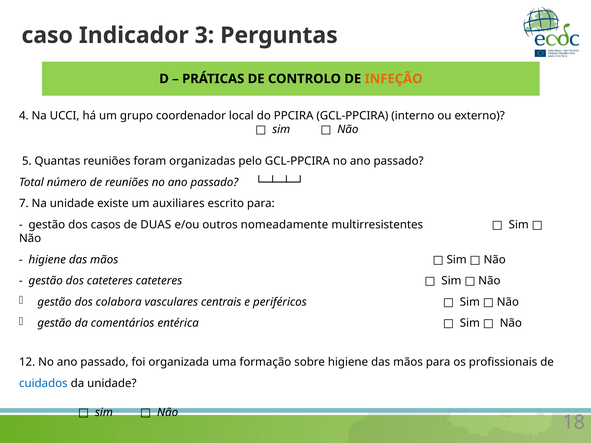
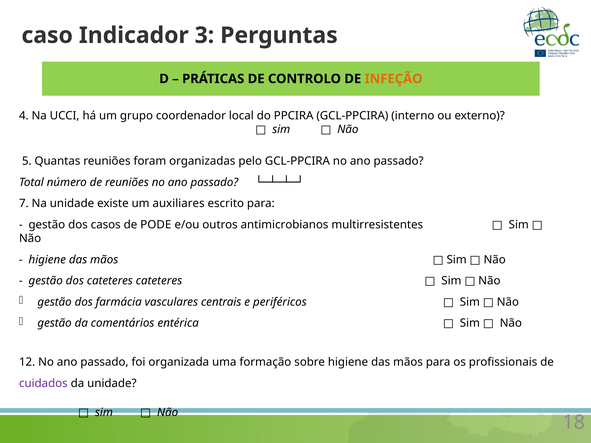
DUAS: DUAS -> PODE (156, 225)
nomeadamente: nomeadamente -> antimicrobianos (285, 225)
colabora: colabora -> farmácia (119, 302)
cuidados colour: blue -> purple (43, 384)
